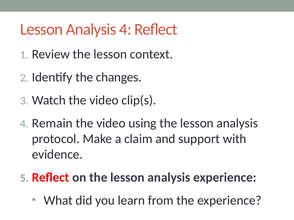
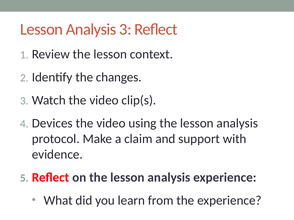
Analysis 4: 4 -> 3 (125, 29)
Remain: Remain -> Devices (52, 123)
